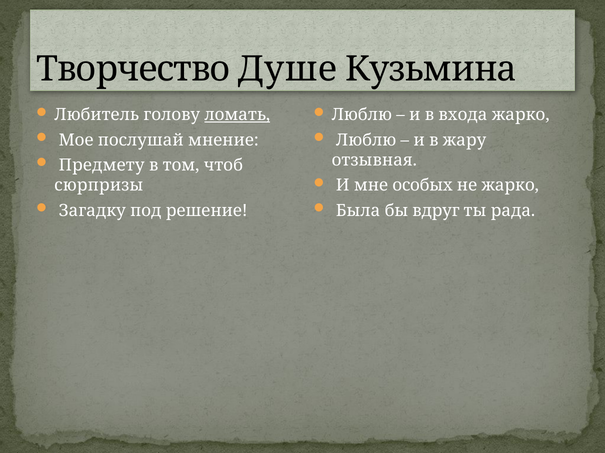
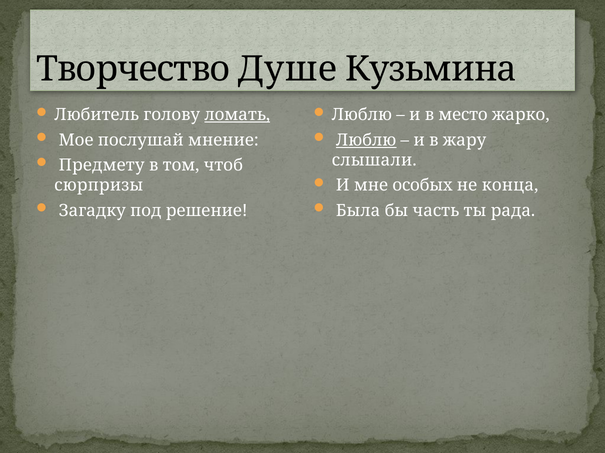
входа: входа -> место (463, 115)
Люблю underline: none -> present (366, 140)
отзывная: отзывная -> слышали (374, 160)
не жарко: жарко -> конца (510, 186)
вдруг: вдруг -> часть (436, 211)
